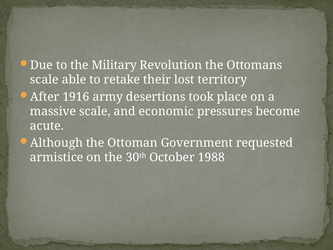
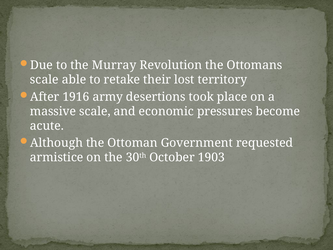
Military: Military -> Murray (114, 65)
1988: 1988 -> 1903 (211, 157)
